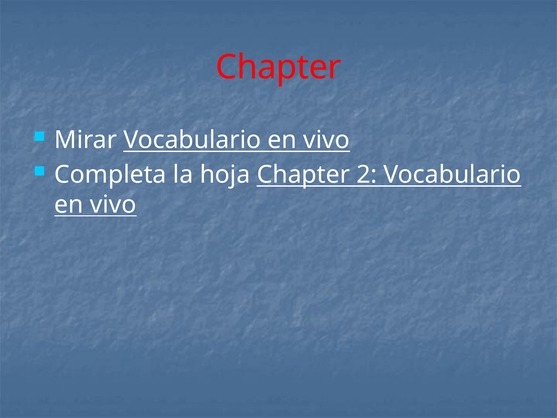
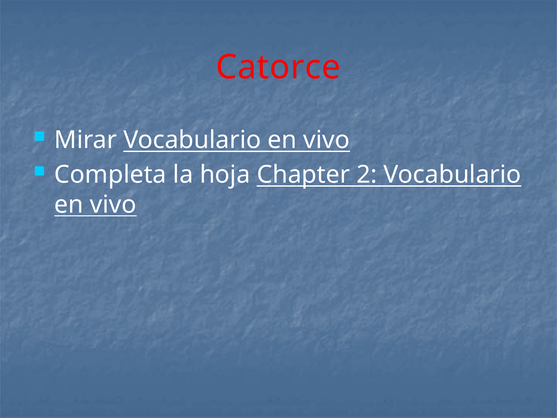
Chapter: Chapter -> Catorce (278, 67)
